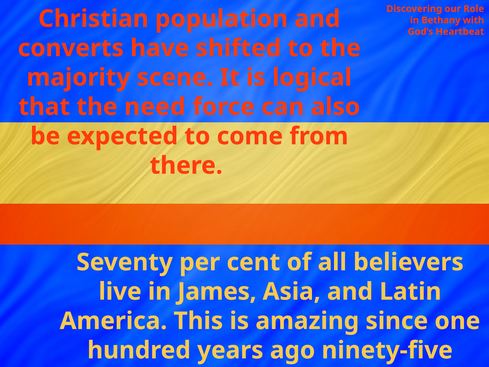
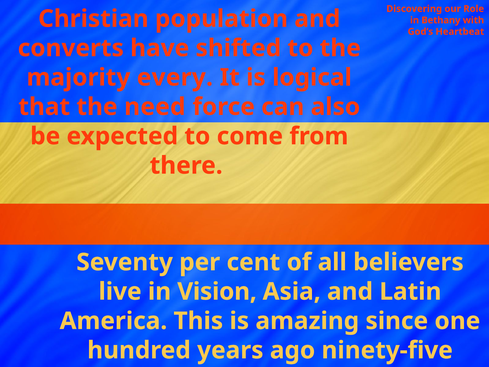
scene: scene -> every (175, 77)
James: James -> Vision (217, 291)
